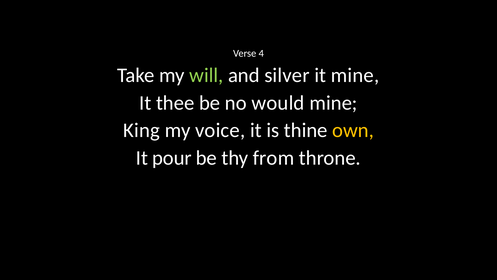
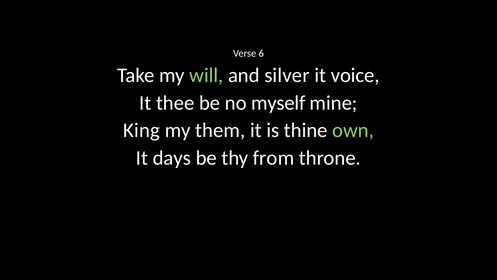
4: 4 -> 6 (261, 53)
it mine: mine -> voice (355, 75)
would: would -> myself (278, 103)
voice: voice -> them (220, 130)
own colour: yellow -> light green (353, 130)
pour: pour -> days (172, 158)
